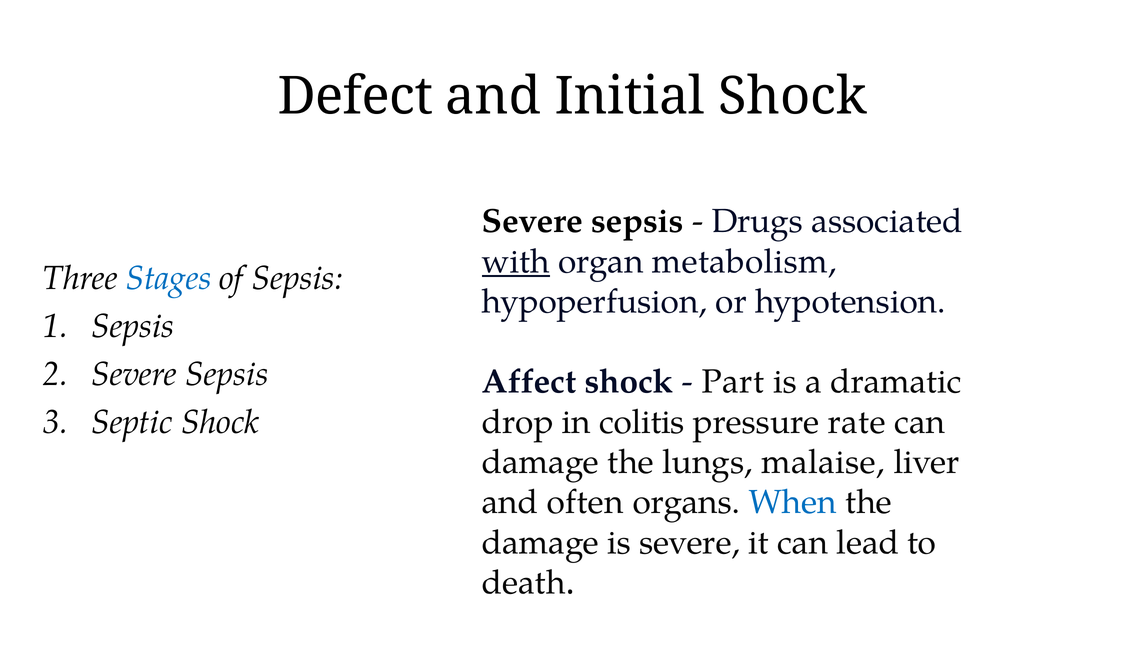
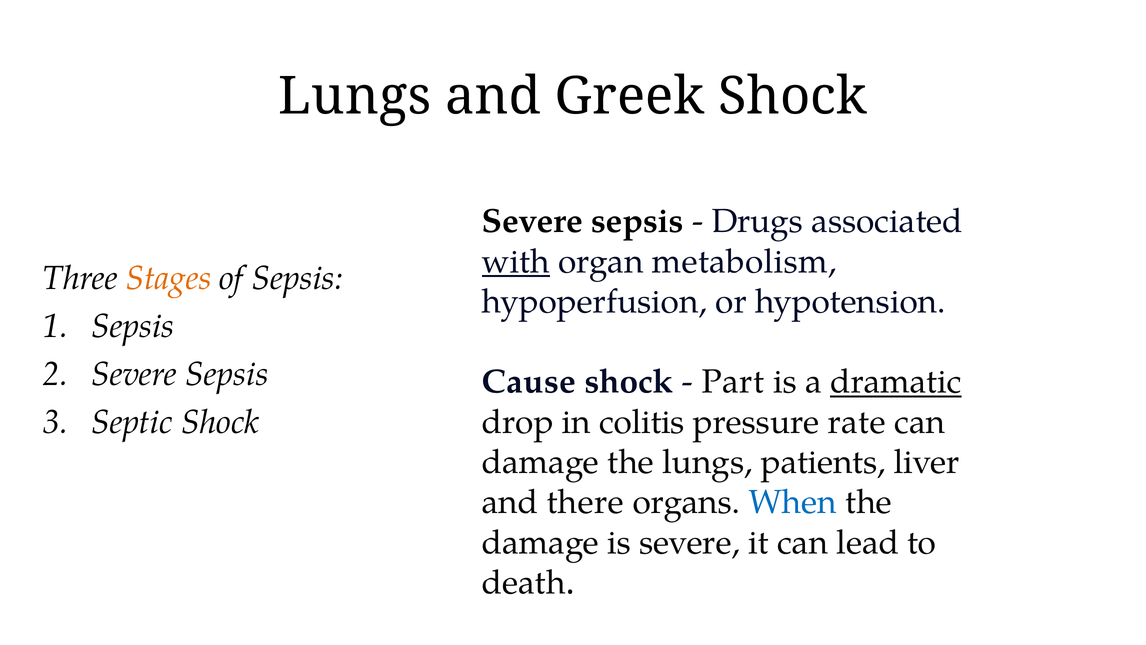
Defect: Defect -> Lungs (355, 96)
Initial: Initial -> Greek (629, 96)
Stages colour: blue -> orange (169, 278)
Affect: Affect -> Cause (529, 382)
dramatic underline: none -> present (896, 382)
malaise: malaise -> patients (823, 462)
often: often -> there (585, 502)
